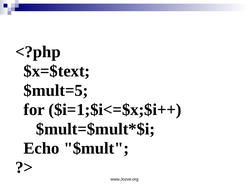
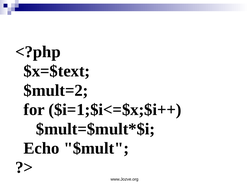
$mult=5: $mult=5 -> $mult=2 (56, 90)
